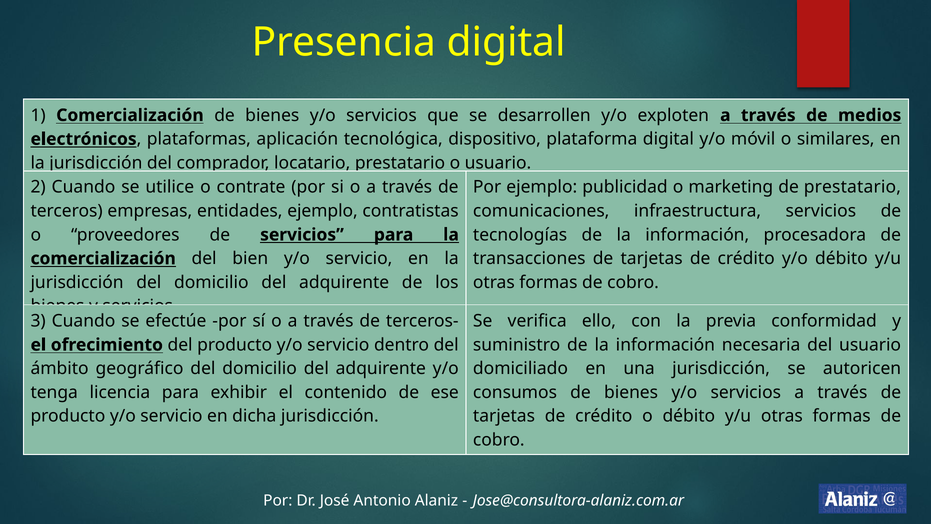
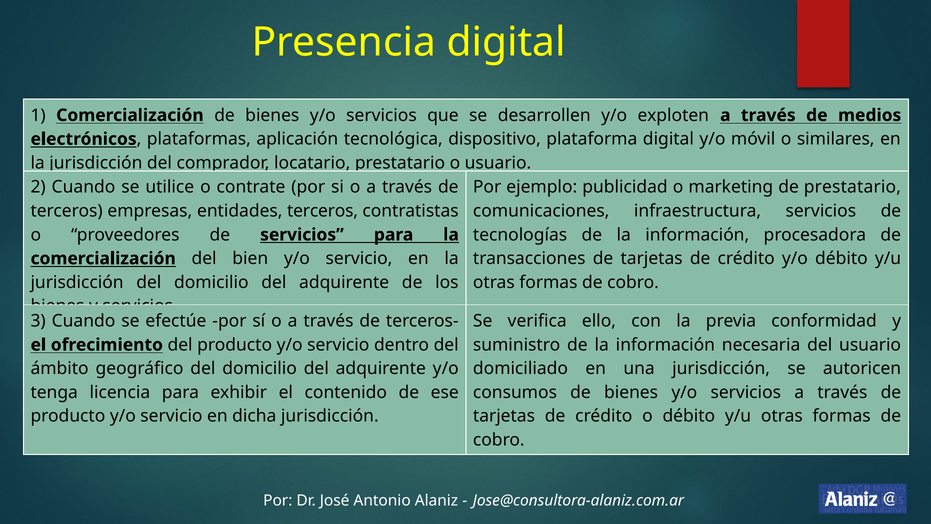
entidades ejemplo: ejemplo -> terceros (323, 211)
